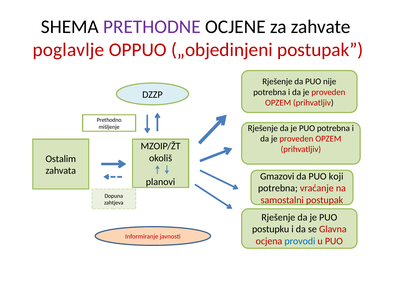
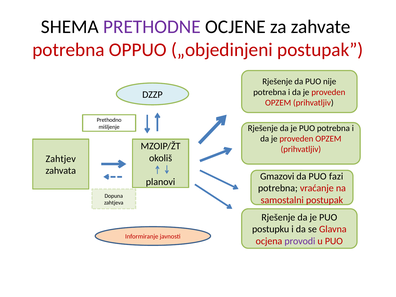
poglavlje: poglavlje -> potrebna (69, 50)
Ostalim: Ostalim -> Zahtjev (61, 159)
koji: koji -> fazi (336, 176)
provodi colour: blue -> purple (300, 241)
